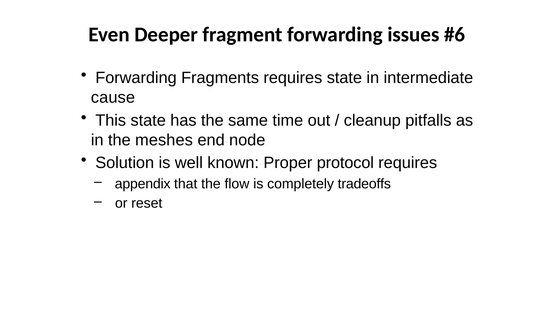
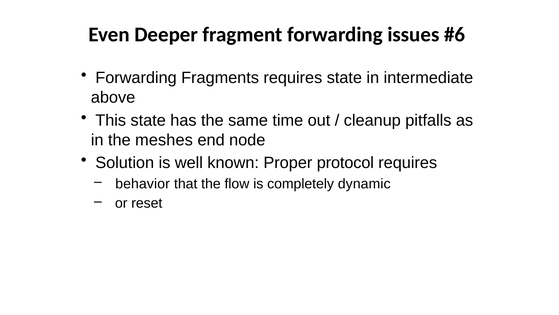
cause: cause -> above (113, 97)
appendix: appendix -> behavior (143, 183)
tradeoffs: tradeoffs -> dynamic (364, 183)
